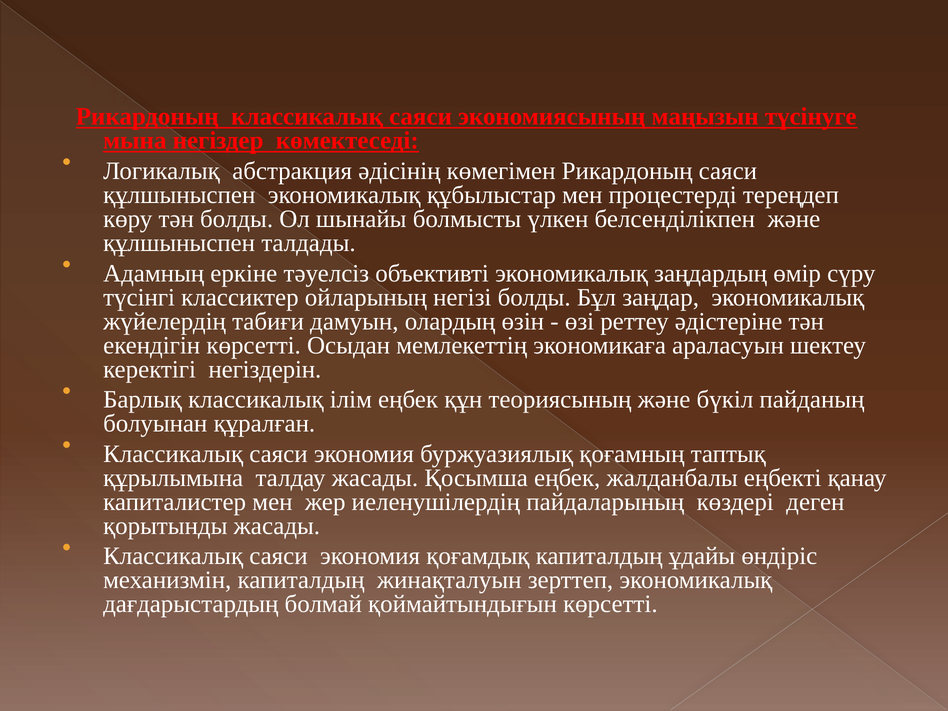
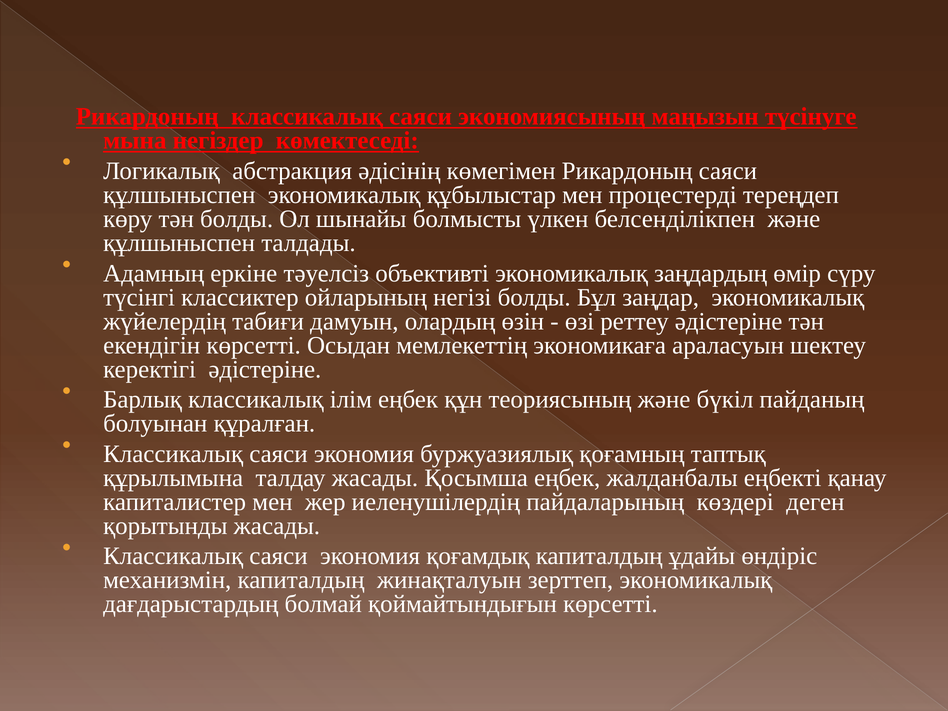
керектігі негіздерін: негіздерін -> әдістеріне (265, 369)
